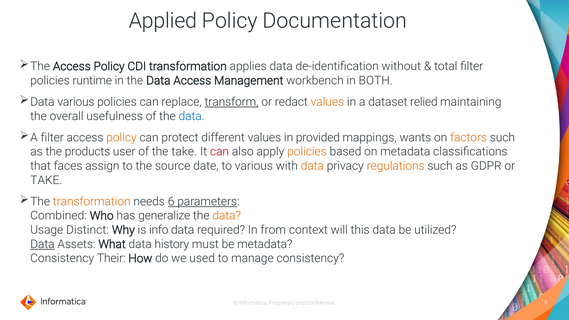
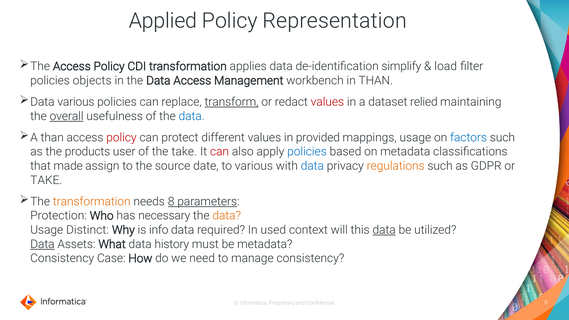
Documentation: Documentation -> Representation (335, 21)
without: without -> simplify (401, 66)
total: total -> load (446, 66)
runtime: runtime -> objects (92, 81)
in BOTH: BOTH -> THAN (376, 81)
values colour: orange -> red (327, 102)
overall underline: none -> present (67, 116)
A filter: filter -> than (52, 138)
policy colour: orange -> red (121, 138)
mappings wants: wants -> usage (415, 138)
factors colour: orange -> blue (469, 138)
policies colour: orange -> blue (307, 152)
faces: faces -> made (68, 166)
data colour: orange -> blue (312, 166)
6: 6 -> 8 (171, 202)
Combined: Combined -> Protection (59, 216)
generalize: generalize -> necessary (164, 216)
from: from -> used (273, 230)
data underline: none -> present (384, 230)
Their: Their -> Case (111, 259)
used: used -> need (202, 259)
